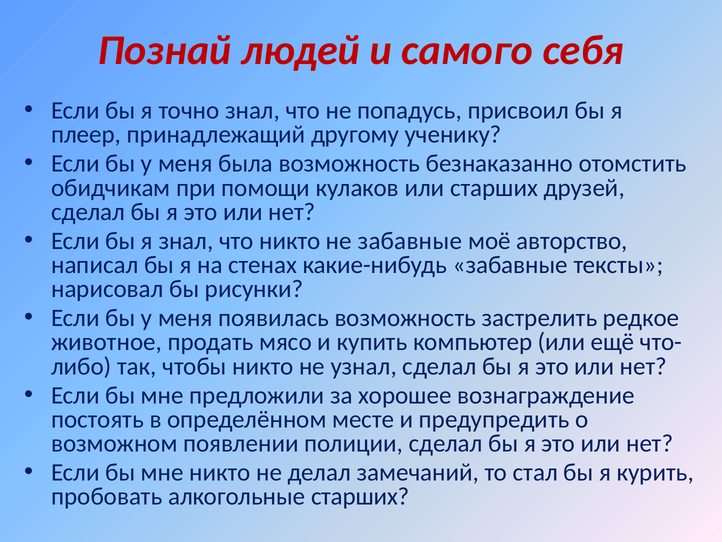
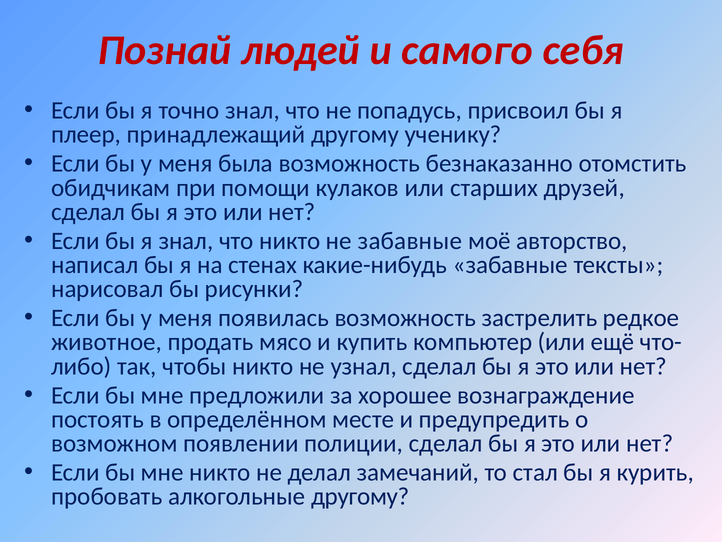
алкогольные старших: старших -> другому (360, 496)
